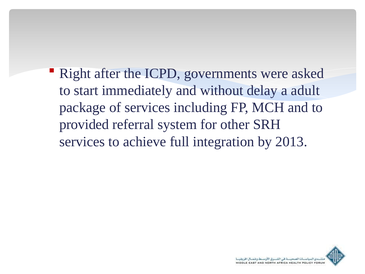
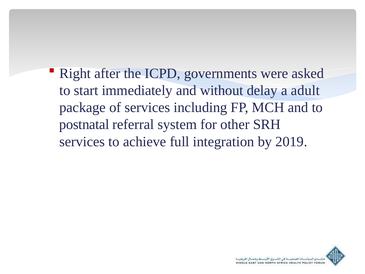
provided: provided -> postnatal (84, 124)
2013: 2013 -> 2019 (291, 141)
